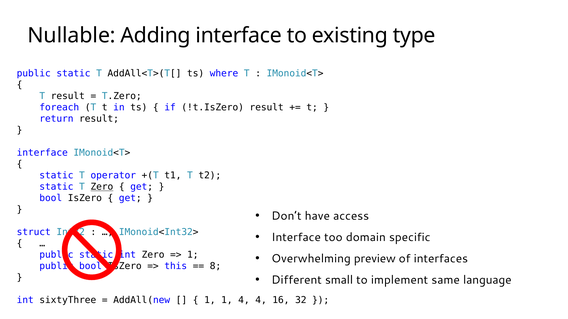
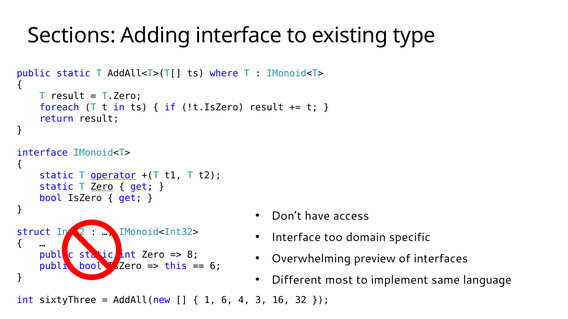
Nullable: Nullable -> Sections (72, 36)
operator underline: none -> present (113, 176)
1: 1 -> 8 (193, 255)
8: 8 -> 6 (215, 267)
small: small -> most (339, 280)
1 1: 1 -> 6 (227, 301)
4 4: 4 -> 3 (261, 301)
